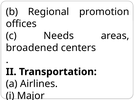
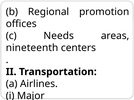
broadened: broadened -> nineteenth (32, 48)
